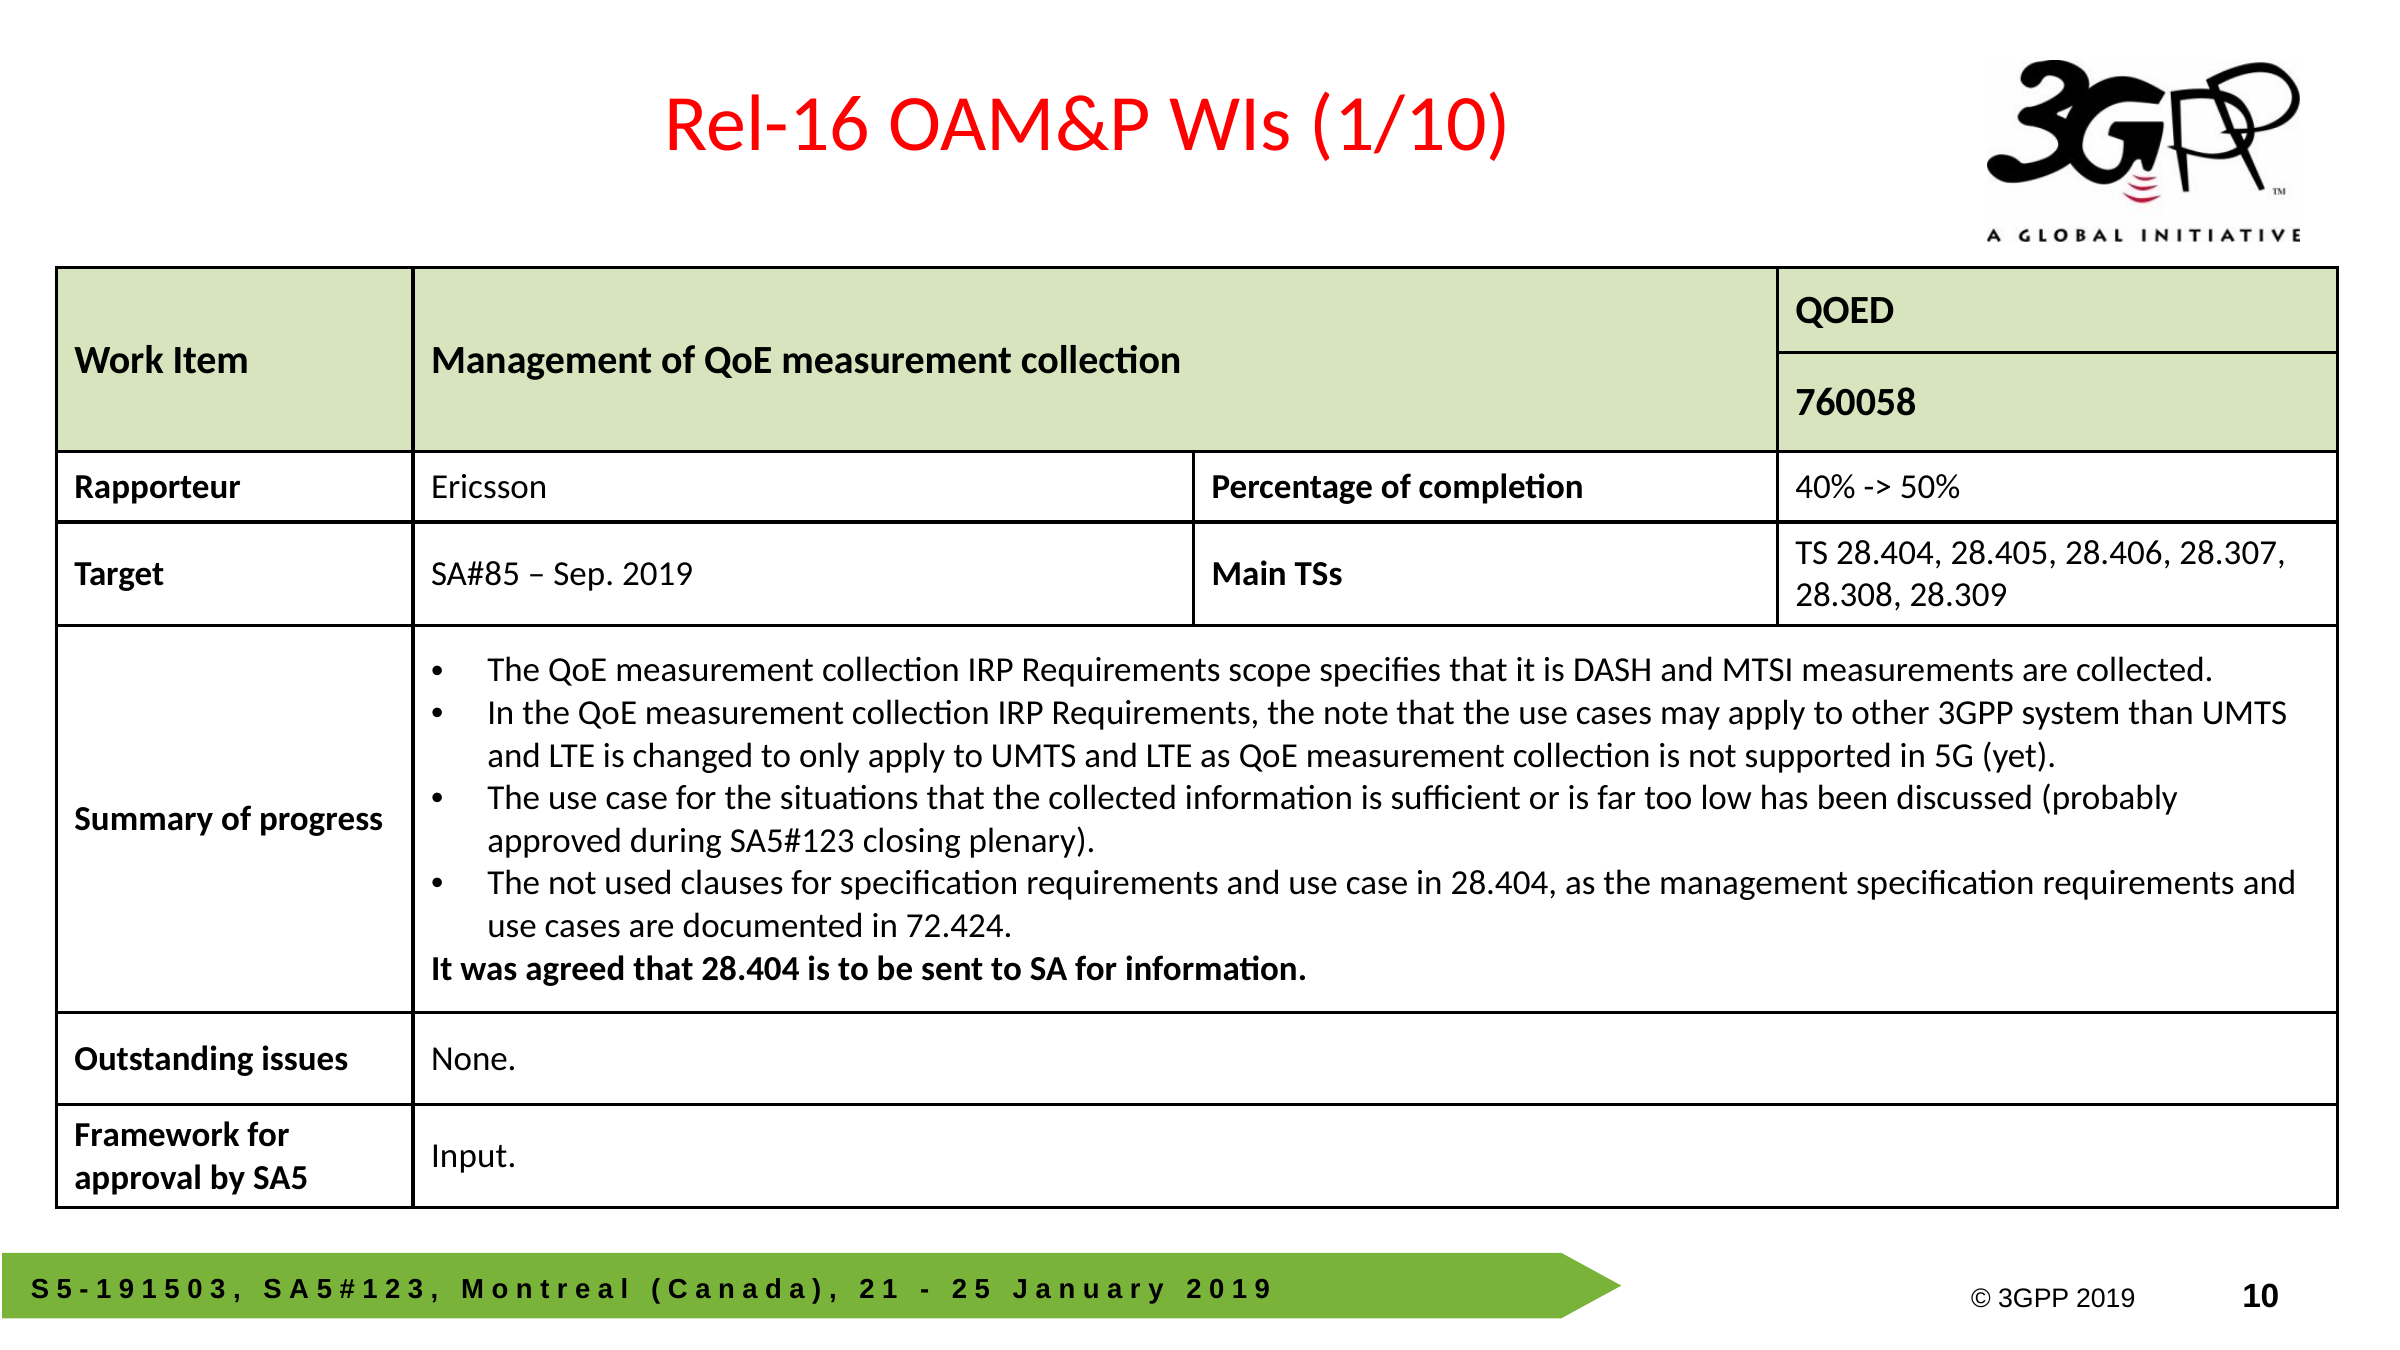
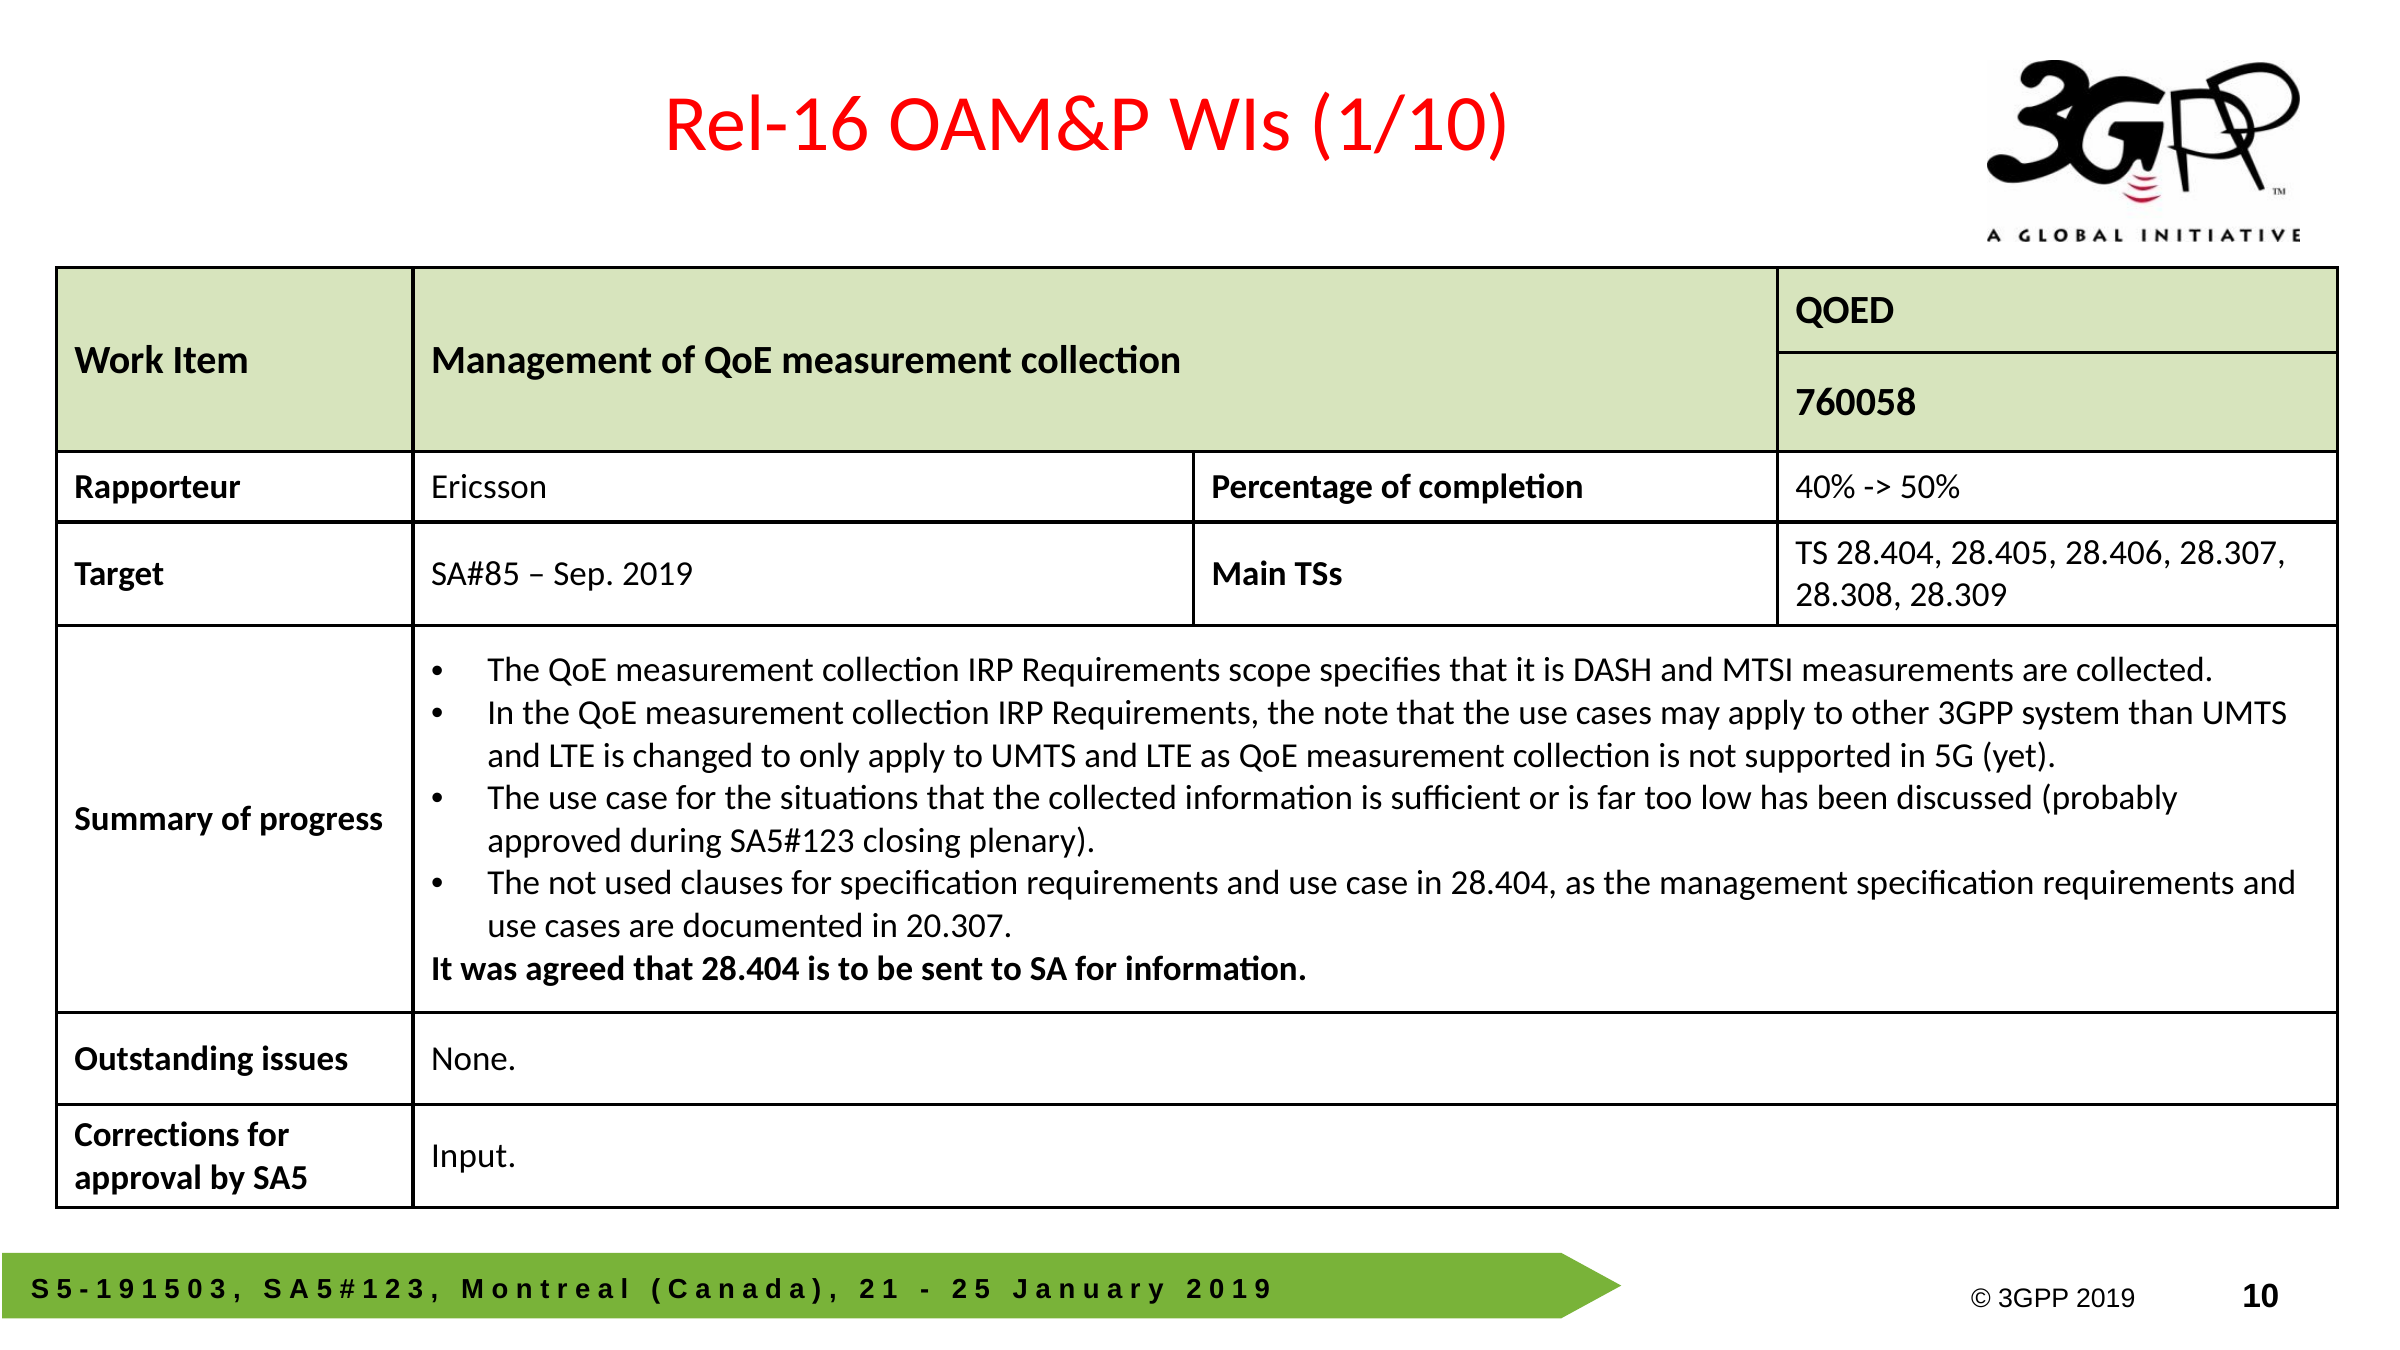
72.424: 72.424 -> 20.307 (959, 926)
Framework: Framework -> Corrections (157, 1135)
